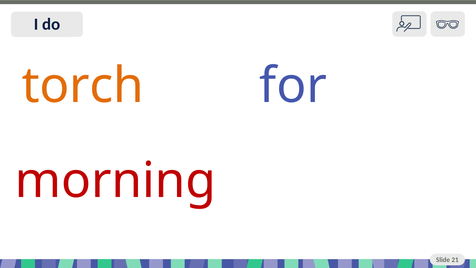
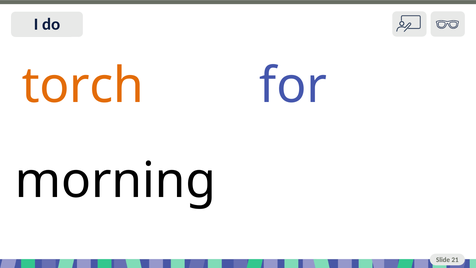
morning colour: red -> black (115, 181)
